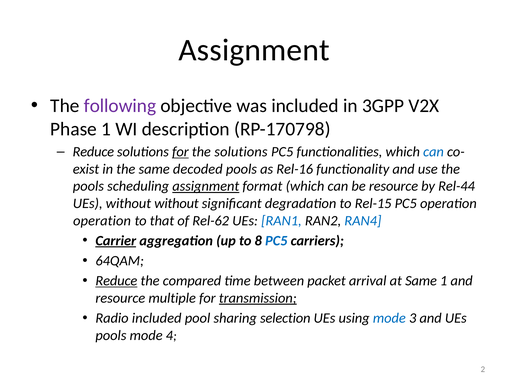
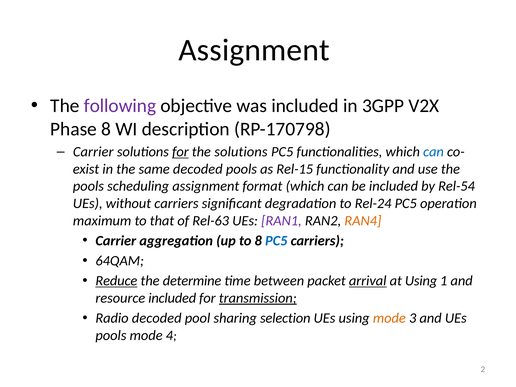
Phase 1: 1 -> 8 (106, 129)
Reduce: Reduce -> Carrier (93, 152)
Rel-16: Rel-16 -> Rel-15 (295, 169)
assignment underline: present -> none (206, 186)
be resource: resource -> included (393, 186)
Rel-44: Rel-44 -> Rel-54 (457, 186)
without without: without -> carriers (176, 203)
Rel-15: Rel-15 -> Rel-24 (373, 203)
operation: operation -> maximum (102, 221)
Rel-62: Rel-62 -> Rel-63 (211, 221)
RAN1 colour: blue -> purple (281, 221)
RAN4 colour: blue -> orange (363, 221)
Carrier underline: present -> none (116, 241)
compared: compared -> determine (192, 281)
arrival underline: none -> present (368, 281)
at Same: Same -> Using (421, 281)
resource multiple: multiple -> included (172, 298)
Radio included: included -> decoded (157, 318)
mode colour: blue -> orange (389, 318)
